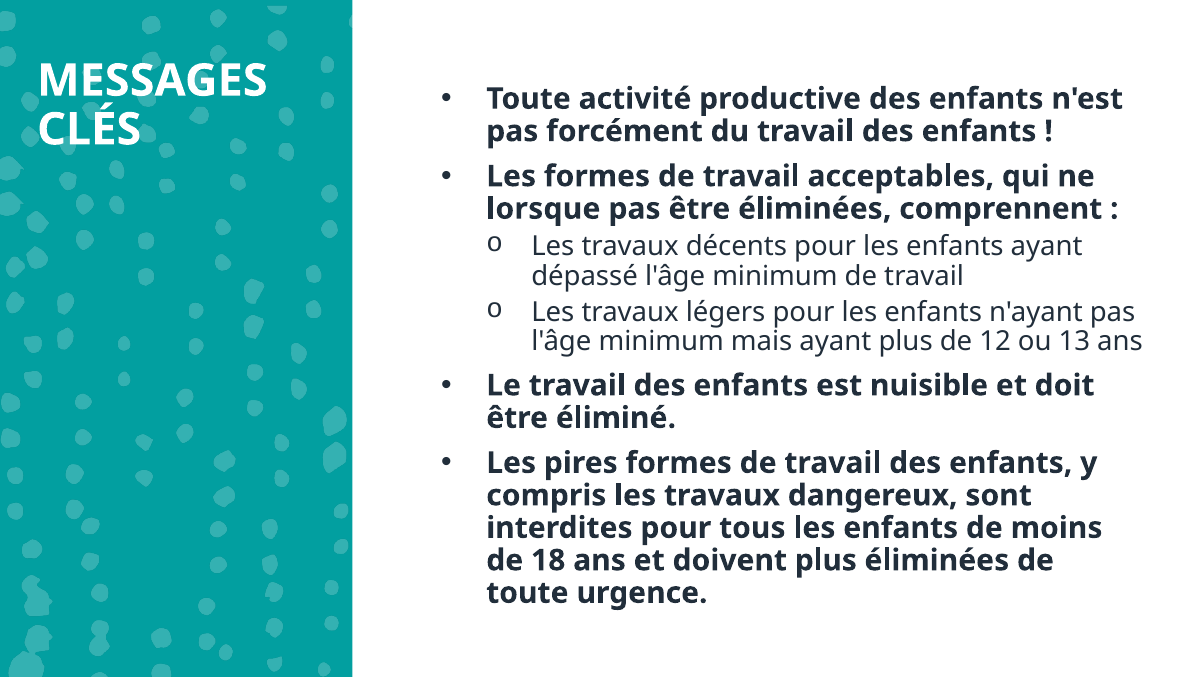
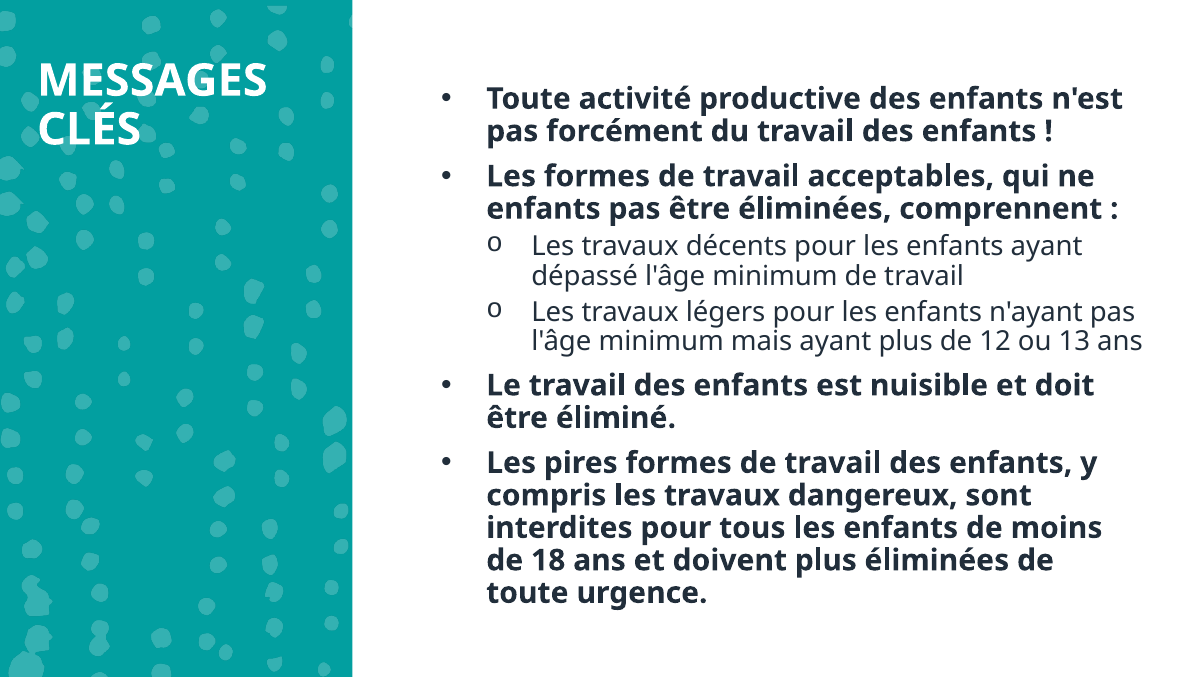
lorsque: lorsque -> enfants (543, 209)
